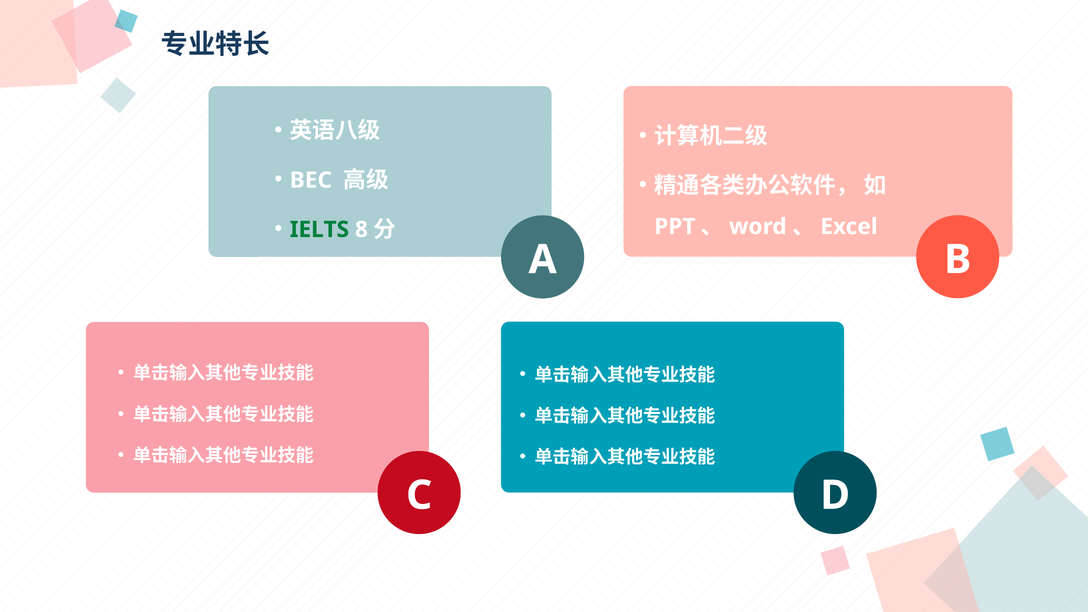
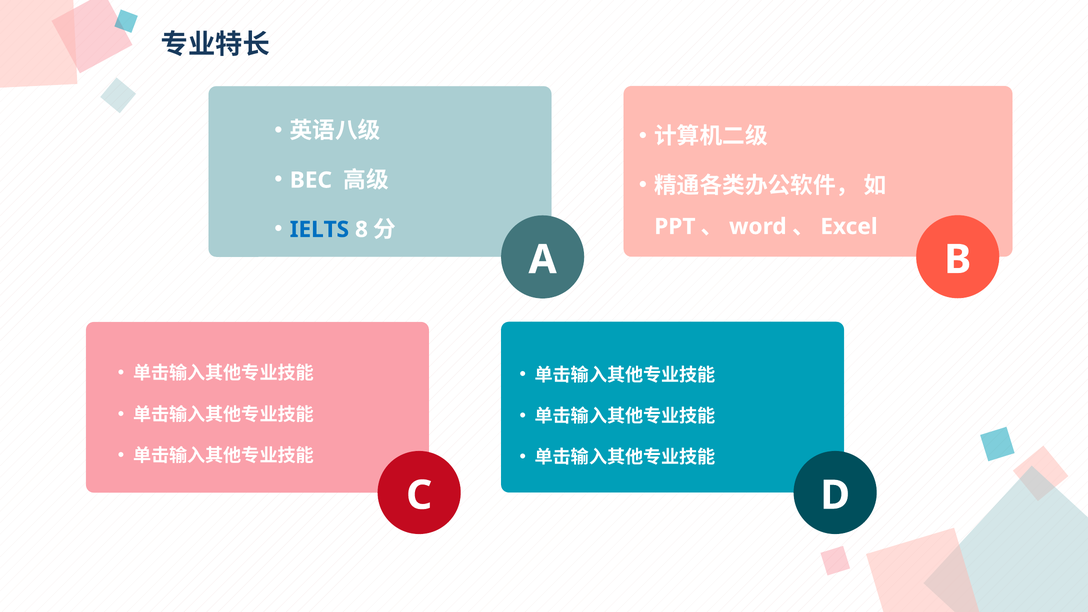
IELTS colour: green -> blue (319, 230)
